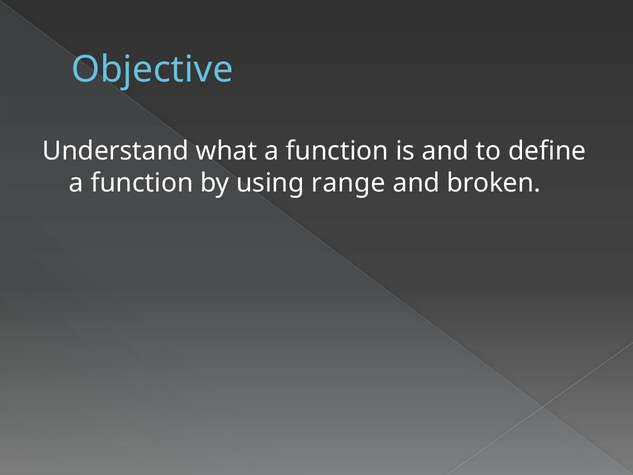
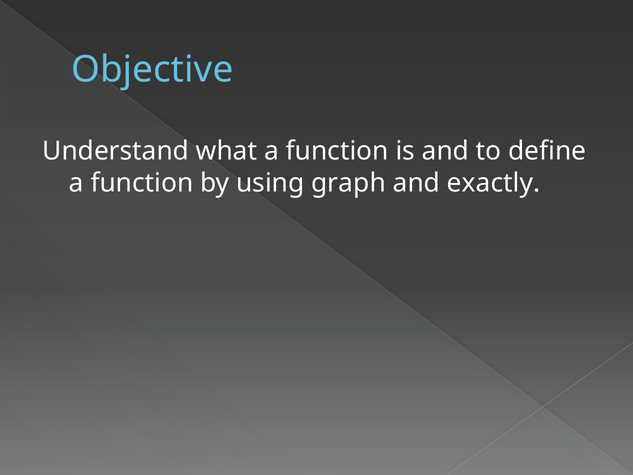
range: range -> graph (349, 183)
broken: broken -> exactly (494, 183)
